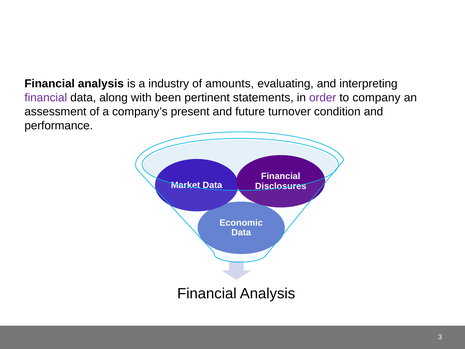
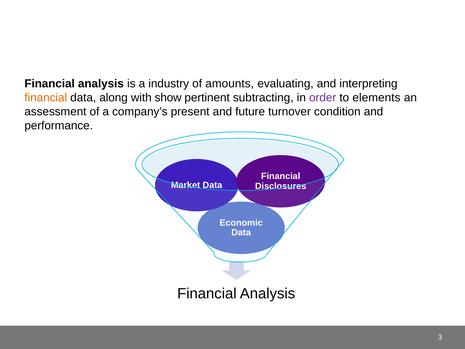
financial colour: purple -> orange (46, 98)
been: been -> show (168, 98)
statements: statements -> subtracting (263, 98)
company: company -> elements (376, 98)
